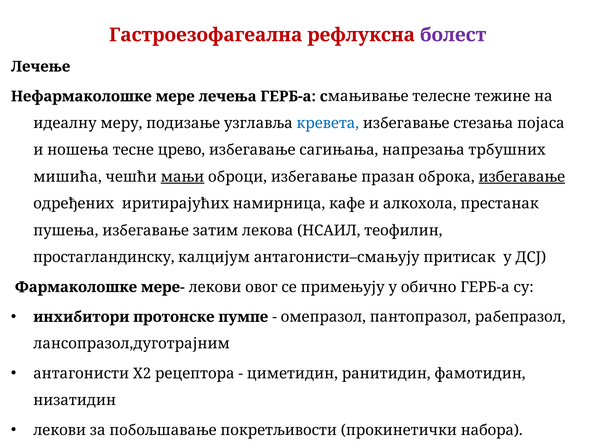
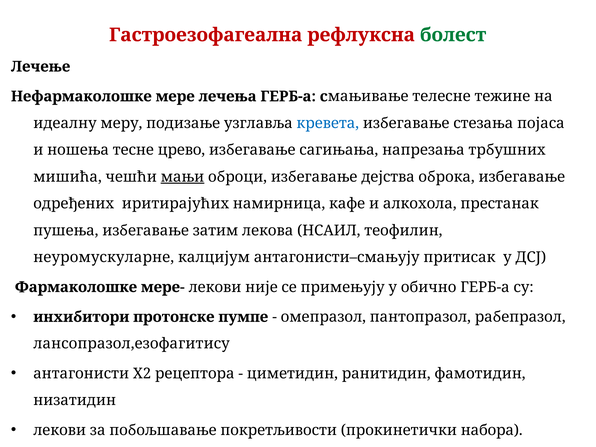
болест colour: purple -> green (453, 35)
празан: празан -> дејства (388, 177)
избегавање underline: present -> none (522, 177)
простагландинску: простагландинску -> неуромускуларне (104, 257)
овог: овог -> није (261, 287)
лансопразол,дуготрајним: лансопразол,дуготрајним -> лансопразол,езофагитису (132, 344)
